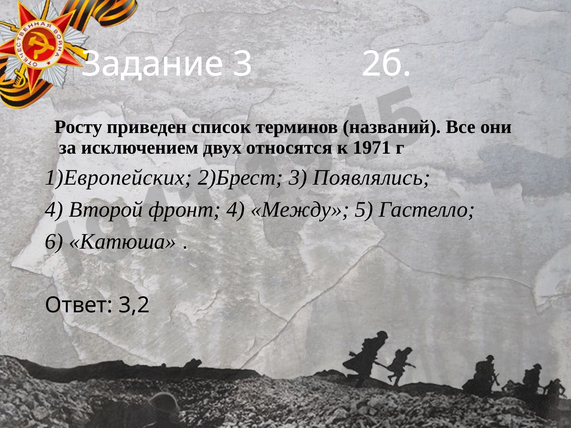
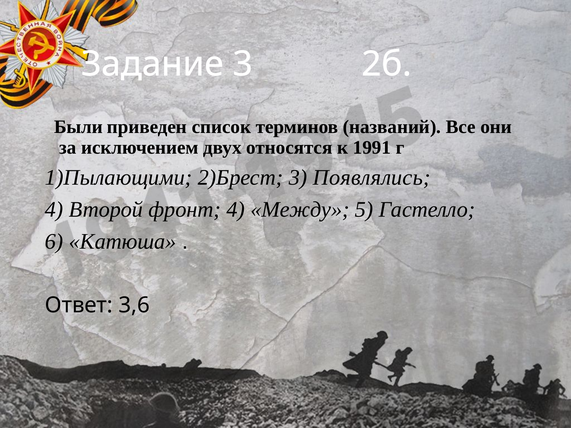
Росту: Росту -> Были (78, 127)
1971: 1971 -> 1991 (372, 148)
1)Европейских: 1)Европейских -> 1)Пылающими (119, 178)
3,2: 3,2 -> 3,6 (134, 305)
